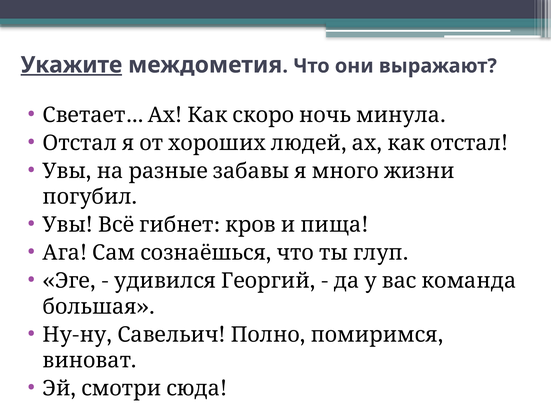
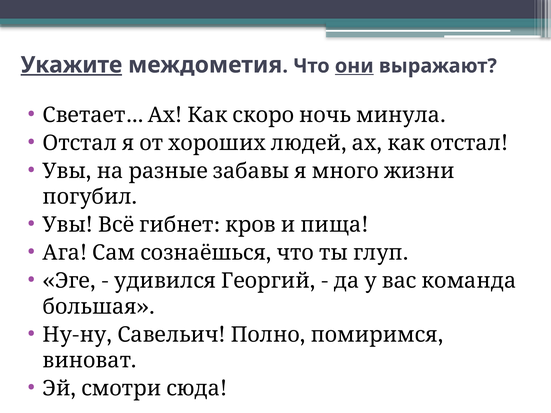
они underline: none -> present (354, 66)
